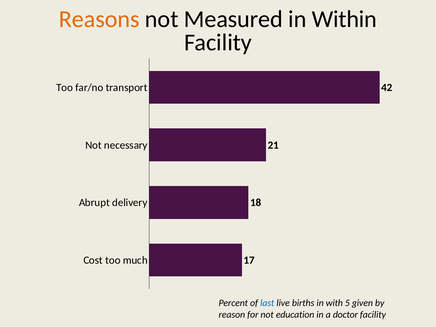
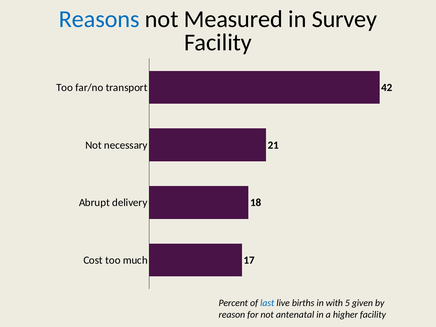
Reasons colour: orange -> blue (99, 19)
Within: Within -> Survey (344, 19)
education: education -> antenatal (295, 315)
doctor: doctor -> higher (345, 315)
